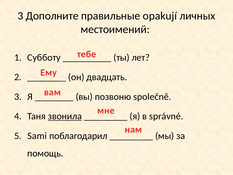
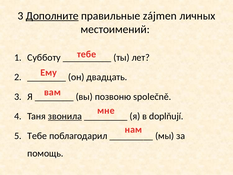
Дополните underline: none -> present (52, 16)
opakují: opakují -> zájmen (160, 16)
správné: správné -> doplňují (166, 116)
Sami: Sami -> Тебе (37, 136)
